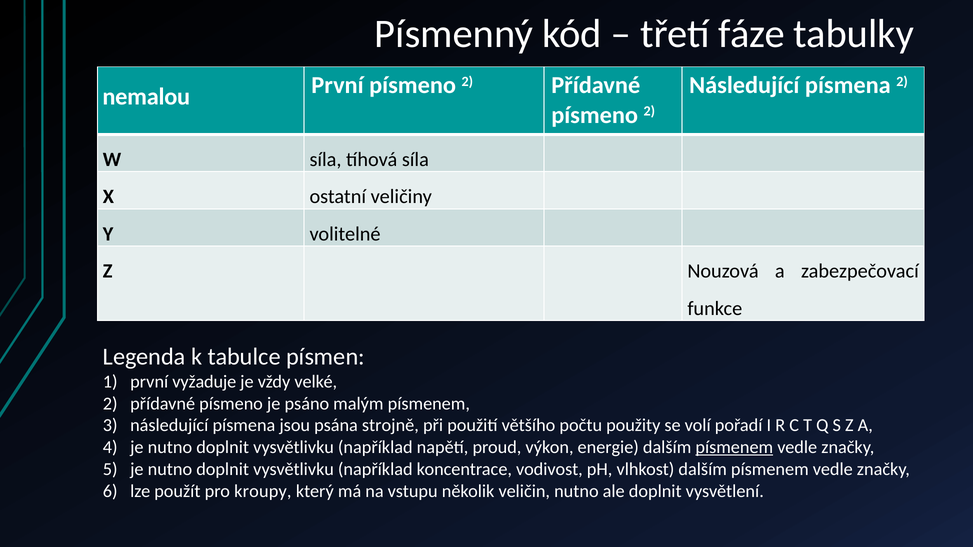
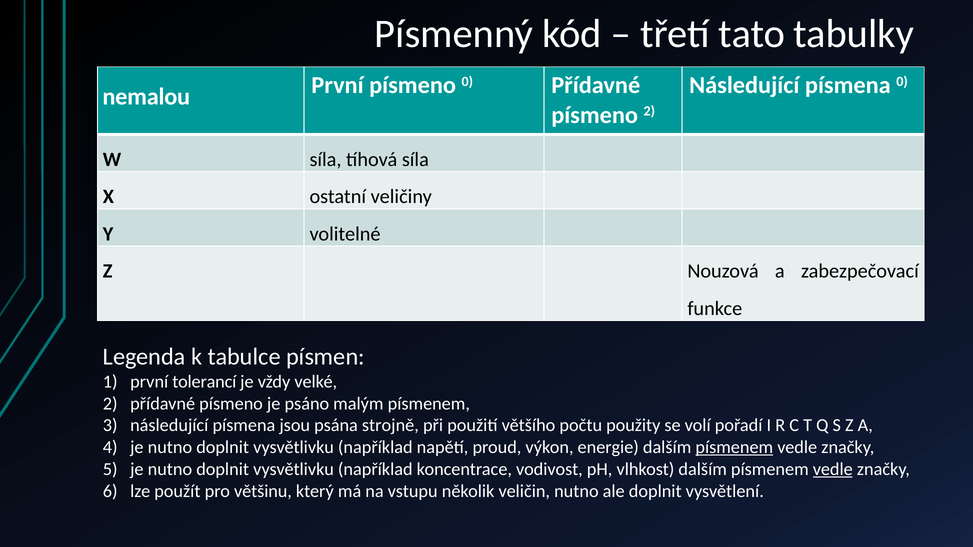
fáze: fáze -> tato (752, 34)
písmena 2: 2 -> 0 (902, 82)
První písmeno 2: 2 -> 0 (467, 82)
vyžaduje: vyžaduje -> tolerancí (204, 382)
vedle underline: none -> present (833, 470)
kroupy: kroupy -> většinu (263, 491)
